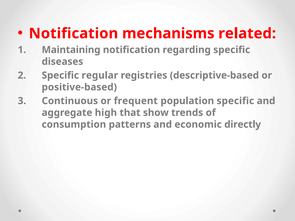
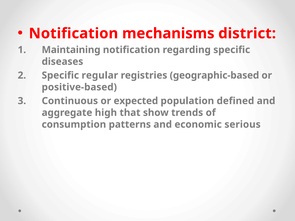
related: related -> district (247, 33)
descriptive-based: descriptive-based -> geographic-based (214, 75)
frequent: frequent -> expected (136, 101)
population specific: specific -> defined (235, 101)
directly: directly -> serious (243, 125)
